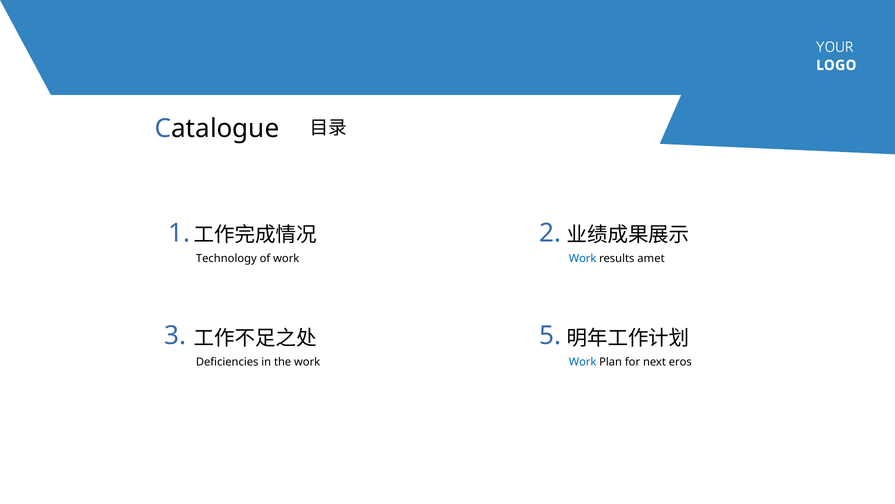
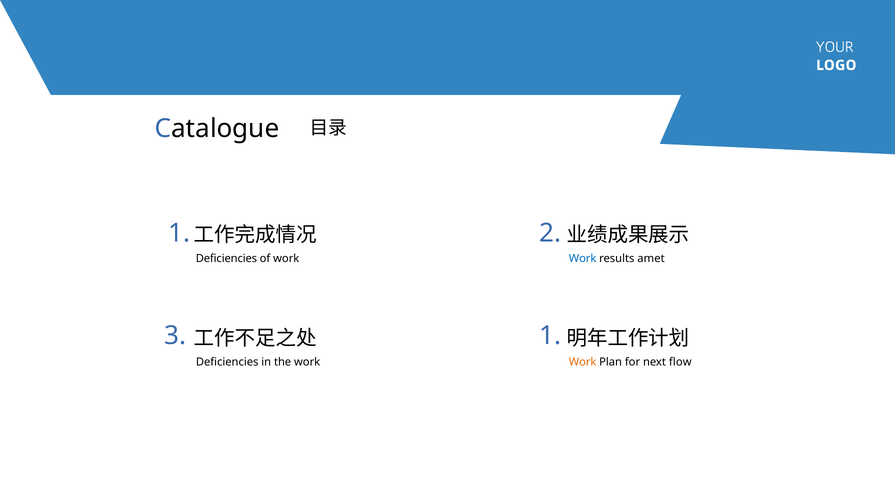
Technology: Technology -> Deficiencies (226, 258)
5: 5 -> 1 (550, 335)
Work colour: blue -> orange (583, 362)
eros: eros -> flow (680, 362)
